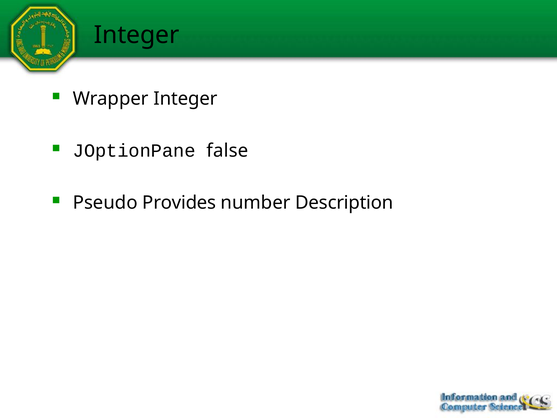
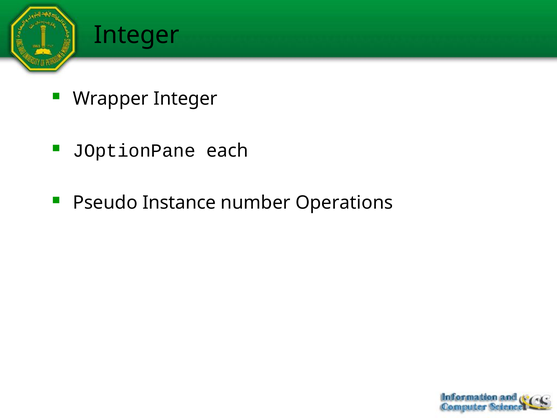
false: false -> each (227, 151)
Provides: Provides -> Instance (179, 203)
Description: Description -> Operations (344, 203)
